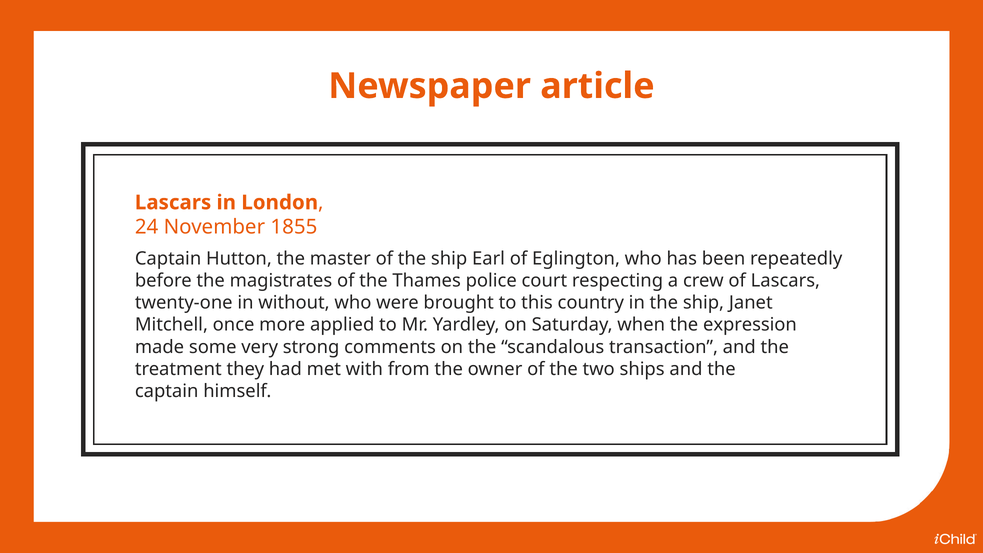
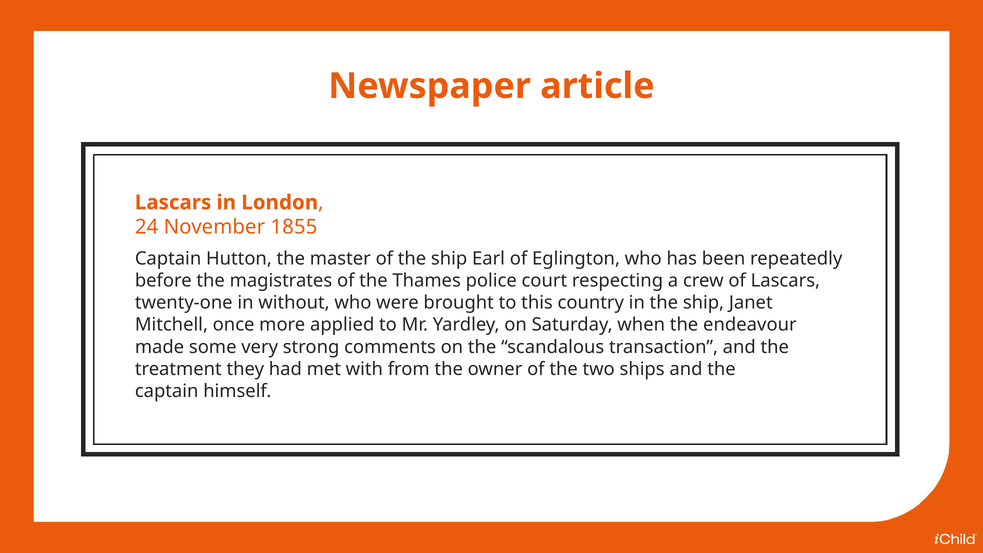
expression: expression -> endeavour (750, 325)
